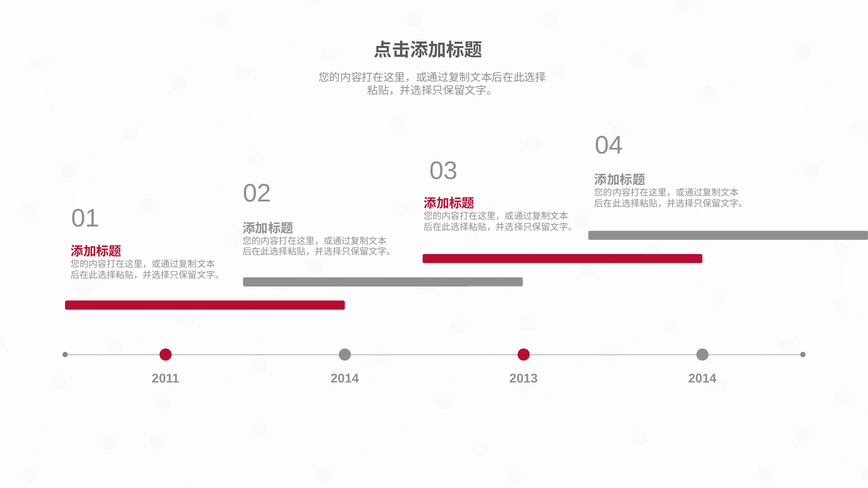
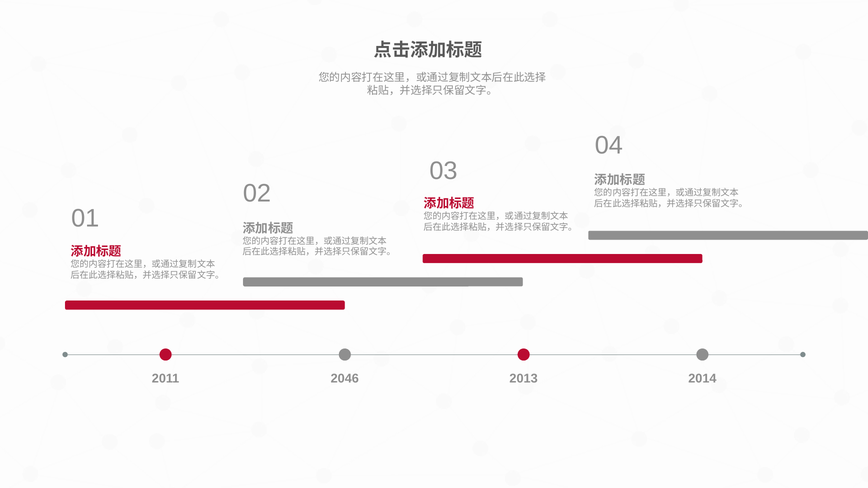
2011 2014: 2014 -> 2046 (345, 379)
